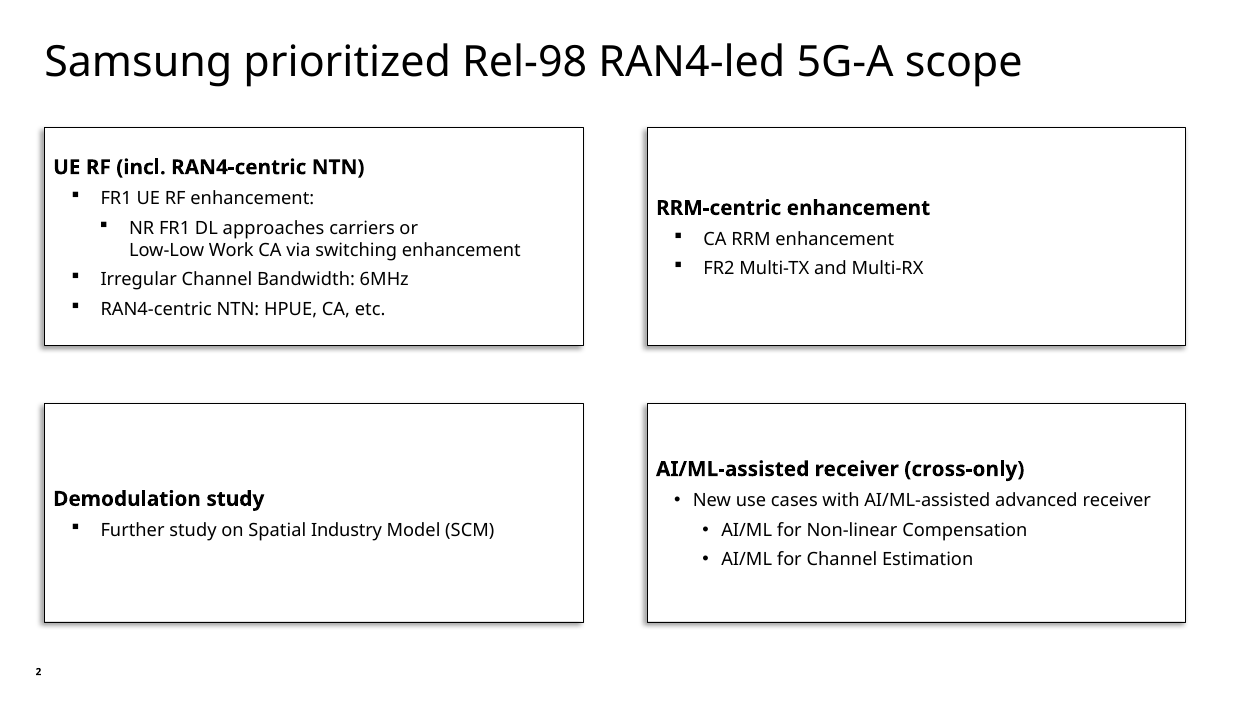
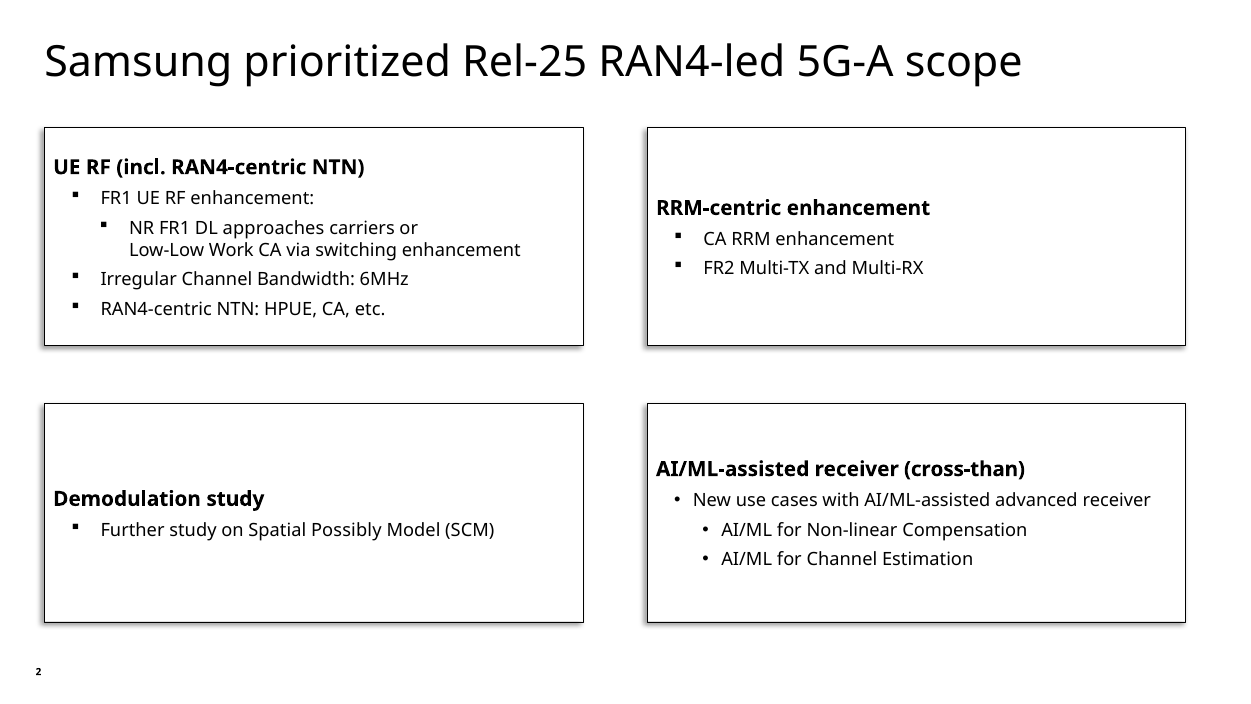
Rel-98: Rel-98 -> Rel-25 (525, 62)
cross-only: cross-only -> cross-than (964, 469)
Industry: Industry -> Possibly (346, 530)
